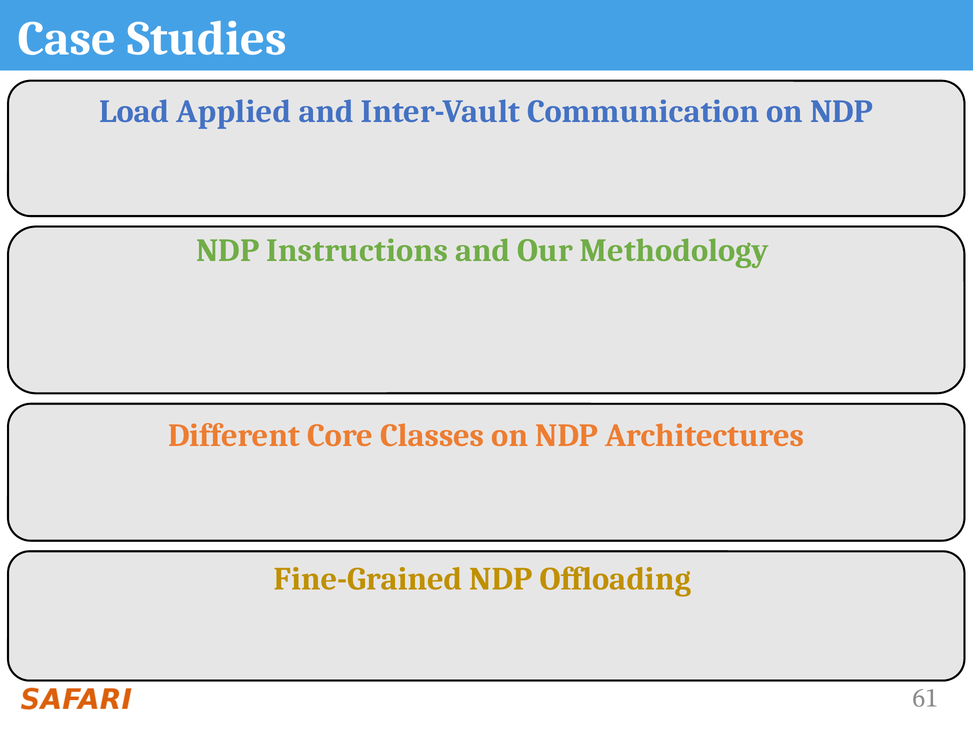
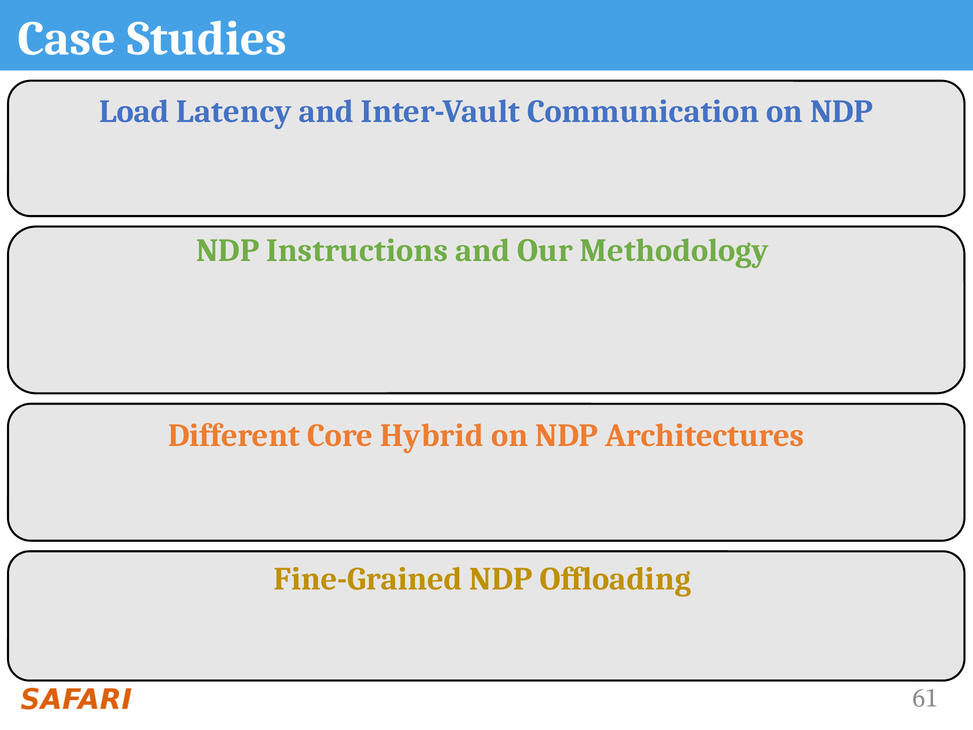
Load Applied: Applied -> Latency (234, 112)
Classes: Classes -> Hybrid (432, 435)
